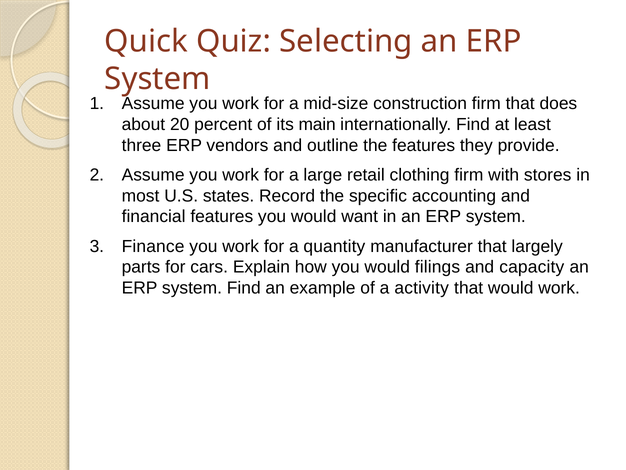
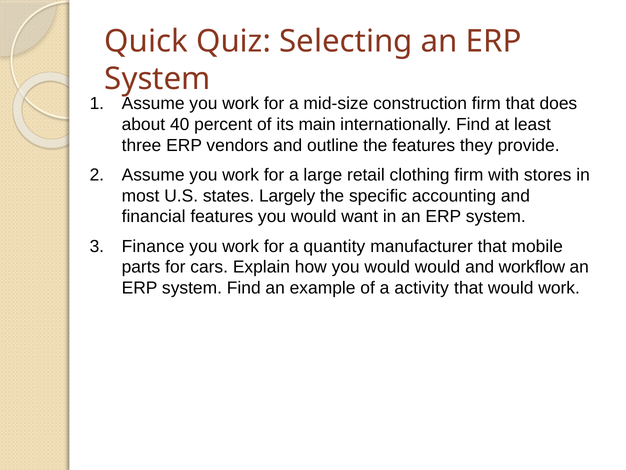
20: 20 -> 40 (180, 124)
Record: Record -> Largely (287, 196)
largely: largely -> mobile (537, 246)
would filings: filings -> would (438, 267)
capacity: capacity -> workflow (532, 267)
